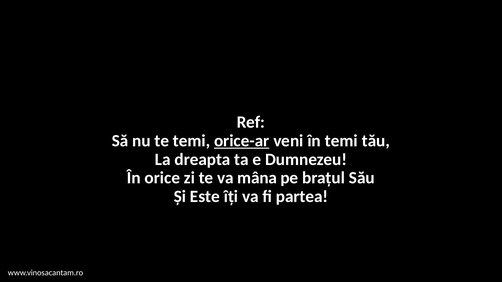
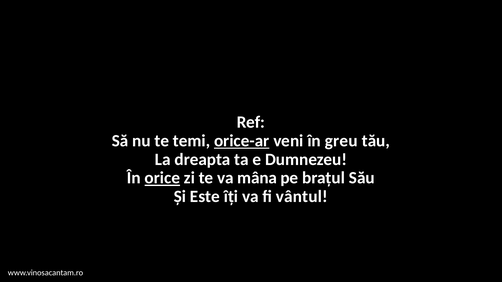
în temi: temi -> greu (341, 141)
orice underline: none -> present (162, 178)
partea: partea -> vântul (302, 197)
